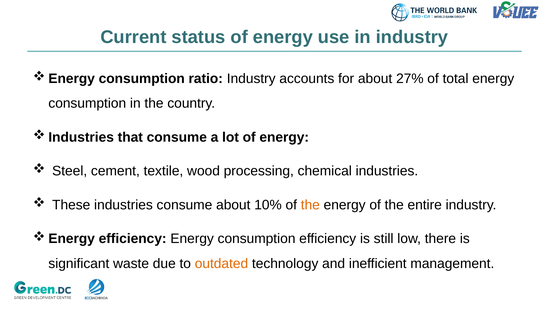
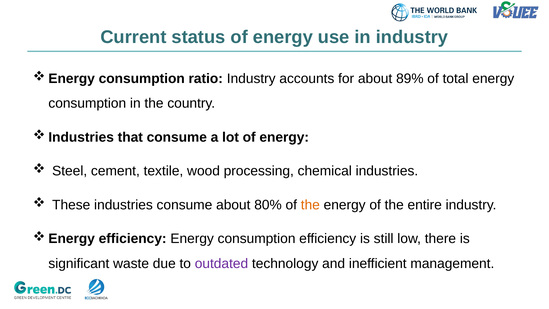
27%: 27% -> 89% (410, 79)
10%: 10% -> 80% (268, 205)
outdated colour: orange -> purple (221, 263)
